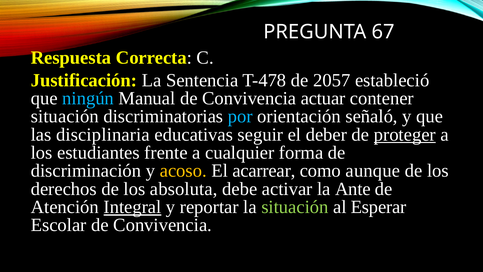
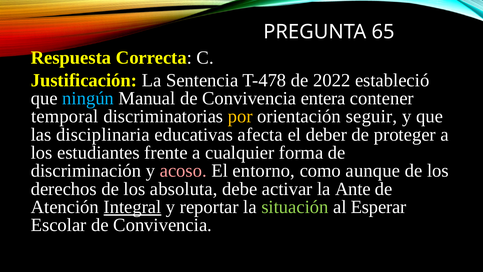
67: 67 -> 65 (383, 32)
2057: 2057 -> 2022 (332, 80)
actuar: actuar -> entera (323, 98)
situación: situación -> temporal (65, 116)
por colour: light blue -> yellow (240, 116)
señaló: señaló -> seguir (371, 116)
seguir: seguir -> afecta (260, 134)
proteger underline: present -> none (405, 134)
acoso colour: yellow -> pink (183, 171)
acarrear: acarrear -> entorno (264, 171)
